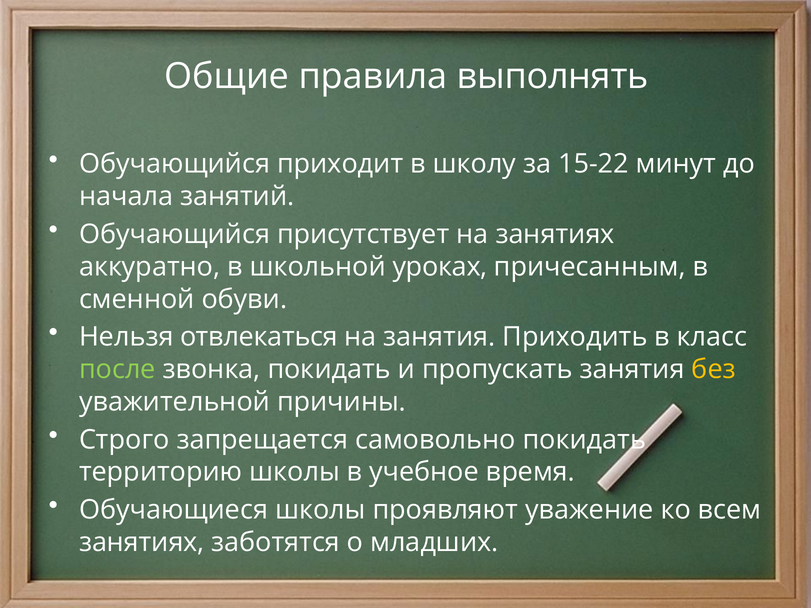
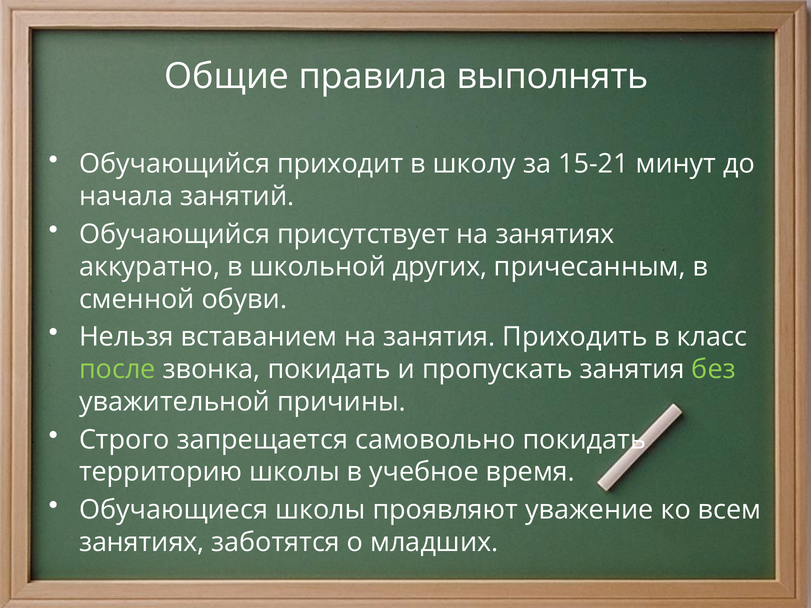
15-22: 15-22 -> 15-21 (593, 164)
уроках: уроках -> других (440, 267)
отвлекаться: отвлекаться -> вставанием (259, 337)
без colour: yellow -> light green (714, 370)
